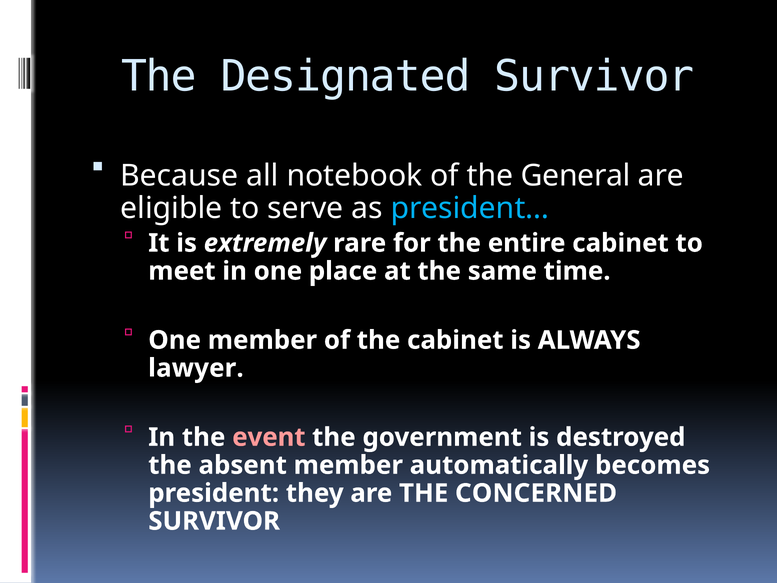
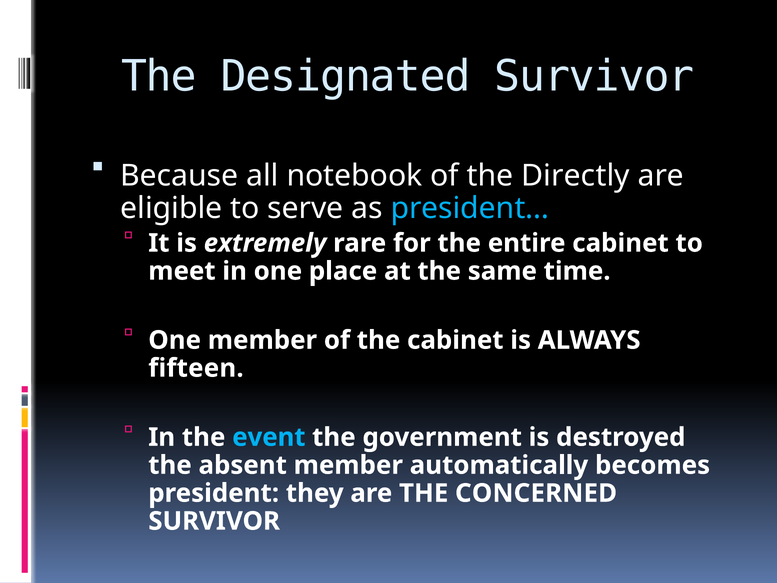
General: General -> Directly (575, 176)
lawyer: lawyer -> fifteen (196, 368)
event colour: pink -> light blue (269, 437)
